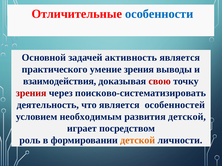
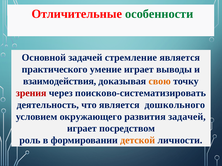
особенности colour: blue -> green (159, 14)
активность: активность -> стремление (131, 58)
умение зрения: зрения -> играет (139, 70)
свою colour: red -> orange (160, 81)
особенностей: особенностей -> дошкольного (175, 105)
необходимым: необходимым -> окружающего (91, 117)
развития детской: детской -> задачей (187, 117)
